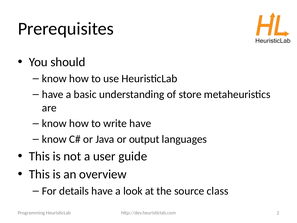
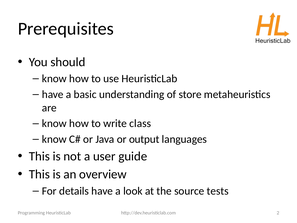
write have: have -> class (140, 123)
class: class -> tests (218, 191)
